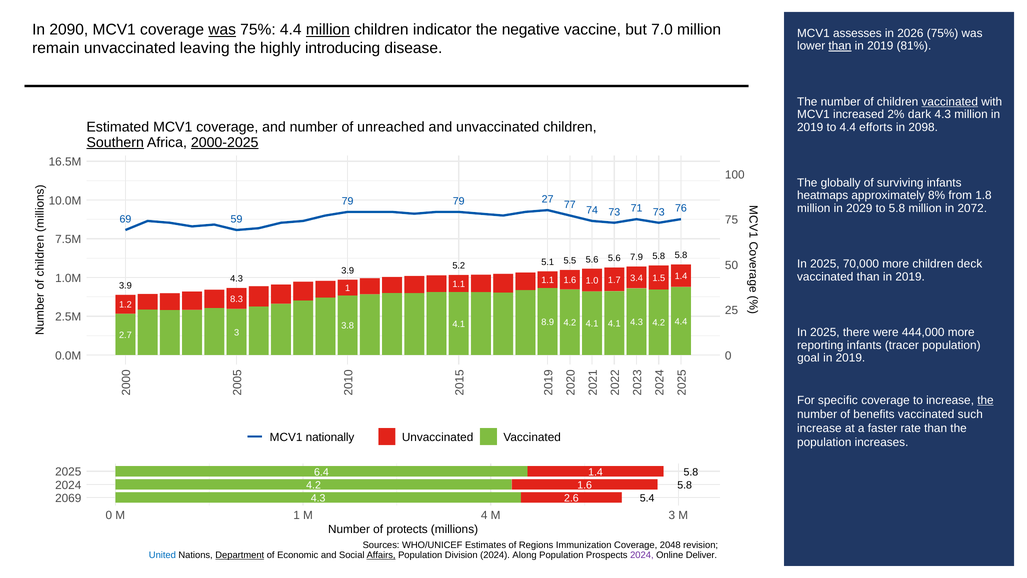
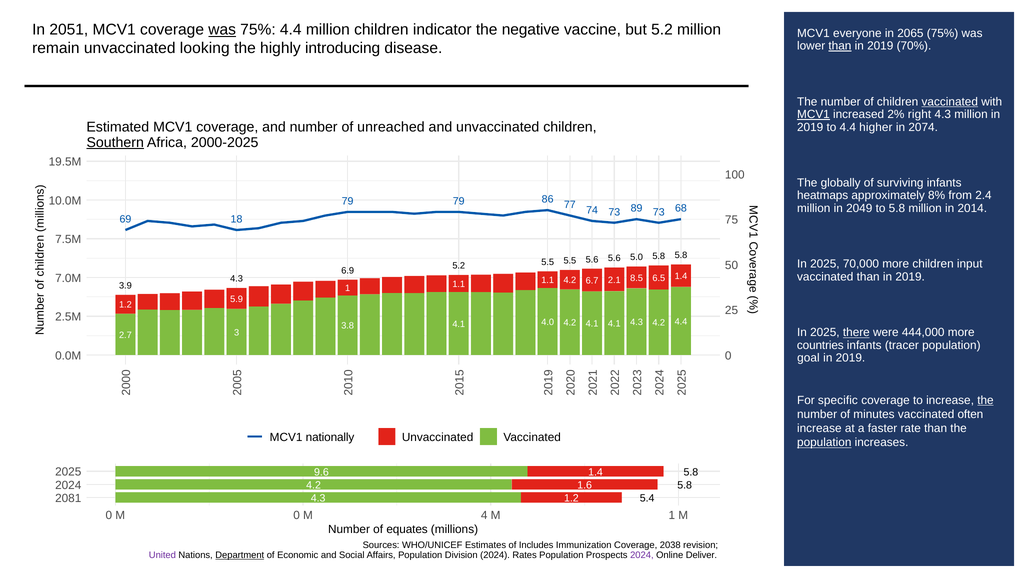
2090: 2090 -> 2051 (69, 30)
million underline: present -> none (328, 30)
but 7.0: 7.0 -> 5.2 (662, 30)
assesses: assesses -> everyone (857, 33)
2026: 2026 -> 2065 (910, 33)
81%: 81% -> 70% (914, 46)
leaving: leaving -> looking (205, 48)
MCV1 underline: none -> present (813, 114)
dark: dark -> right (920, 114)
efforts: efforts -> higher (876, 127)
2098: 2098 -> 2074 (923, 127)
2000-2025 underline: present -> none (225, 142)
16.5M: 16.5M -> 19.5M (65, 162)
1.8: 1.8 -> 2.4 (983, 196)
27: 27 -> 86 (548, 199)
2029: 2029 -> 2049 (859, 208)
2072: 2072 -> 2014 (972, 208)
71: 71 -> 89 (637, 208)
76: 76 -> 68 (681, 208)
59: 59 -> 18 (237, 219)
deck: deck -> input (970, 264)
5.2 5.1: 5.1 -> 5.5 (548, 262)
7.9: 7.9 -> 5.0 (637, 257)
3.9: 3.9 -> 6.9 (348, 270)
1.0M: 1.0M -> 7.0M (68, 278)
3.4: 3.4 -> 8.5 (637, 278)
1.5: 1.5 -> 6.5 (659, 278)
1.7: 1.7 -> 2.1 (614, 280)
1.6: 1.6 -> 4.2 (570, 280)
1.0: 1.0 -> 6.7 (592, 281)
8.3: 8.3 -> 5.9 (237, 299)
8.9: 8.9 -> 4.0 (548, 322)
there underline: none -> present (856, 332)
reporting: reporting -> countries (820, 345)
benefits: benefits -> minutes (874, 414)
such: such -> often (970, 414)
population underline: none -> present (824, 442)
6.4: 6.4 -> 9.6 (321, 472)
2069: 2069 -> 2081 (68, 498)
4.3 2.6: 2.6 -> 1.2 (571, 498)
M 1: 1 -> 0 (297, 515)
M 3: 3 -> 1 (672, 515)
protects: protects -> equates (407, 529)
Regions: Regions -> Includes (536, 545)
2048: 2048 -> 2038 (670, 545)
United colour: blue -> purple (162, 555)
Affairs underline: present -> none (381, 555)
Along: Along -> Rates (525, 555)
